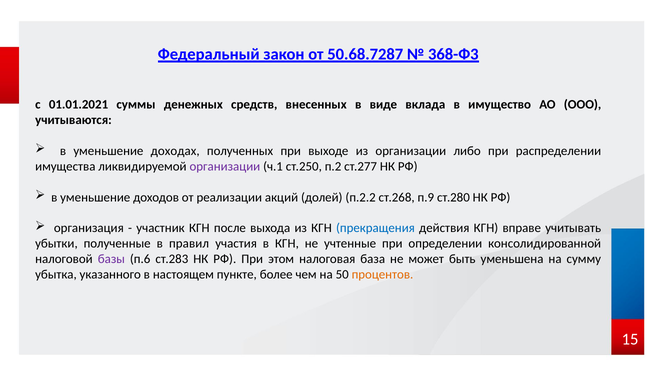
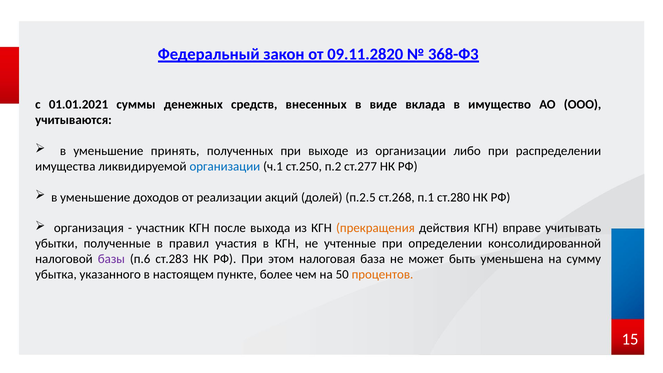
50.68.7287: 50.68.7287 -> 09.11.2820 (365, 54)
доходах: доходах -> принять (175, 151)
организации colour: purple -> blue (225, 166)
п.2.2: п.2.2 -> п.2.5 (361, 197)
п.9: п.9 -> п.1 (426, 197)
прекращения colour: blue -> orange (375, 228)
